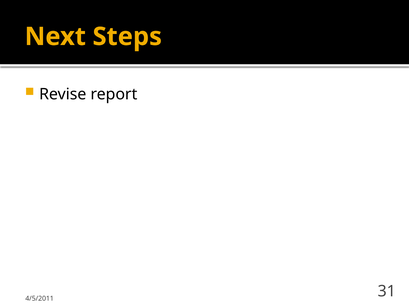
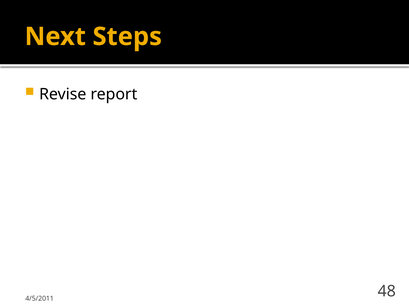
31: 31 -> 48 (387, 291)
